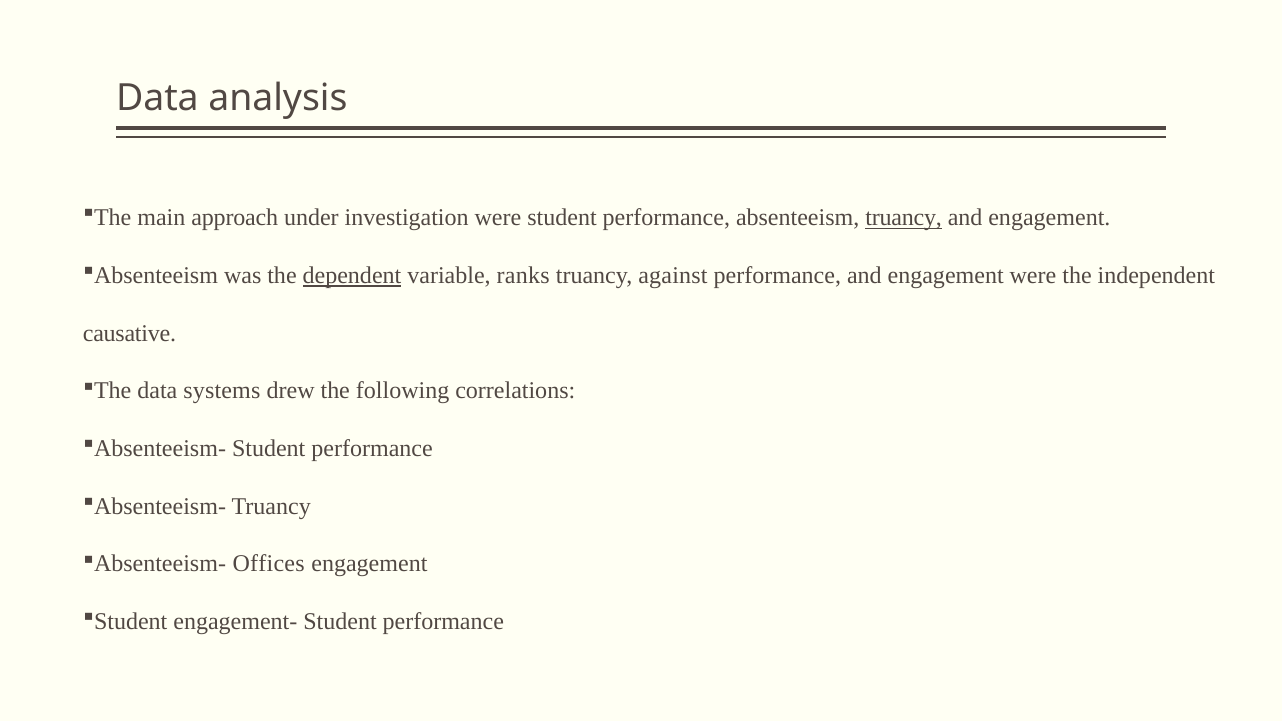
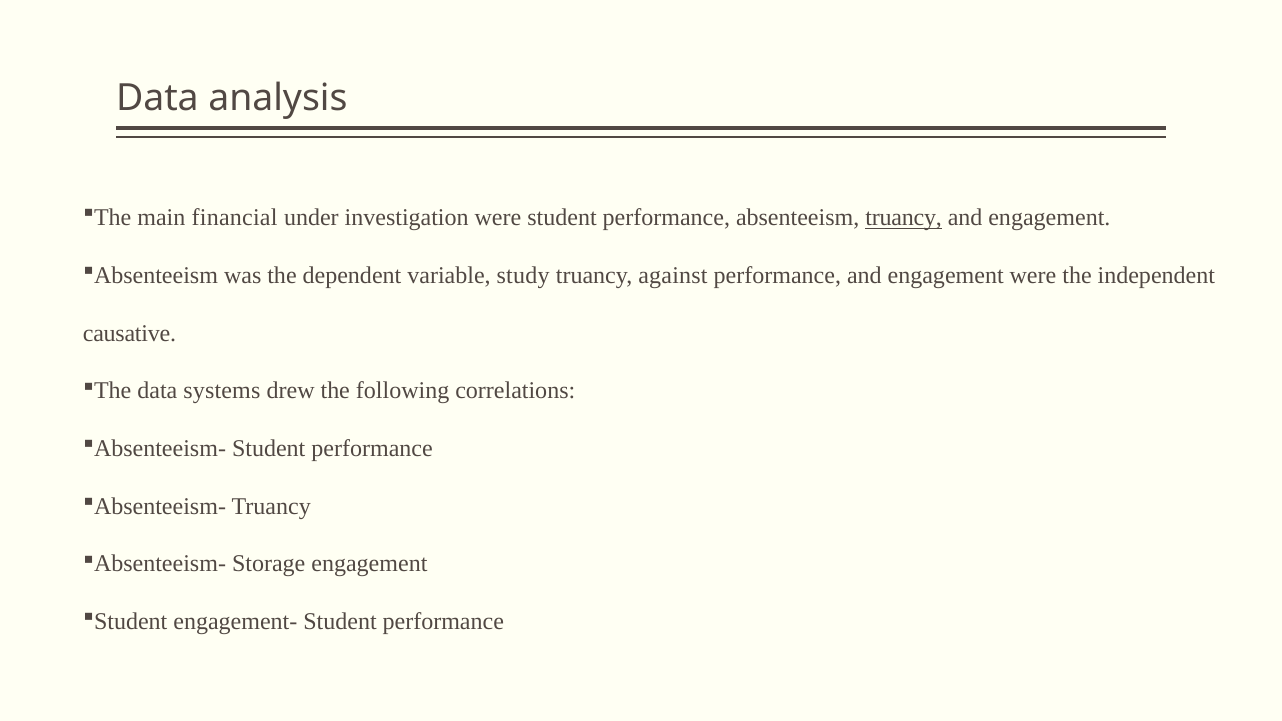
approach: approach -> financial (235, 218)
dependent underline: present -> none (352, 276)
ranks: ranks -> study (523, 276)
Offices: Offices -> Storage (269, 564)
